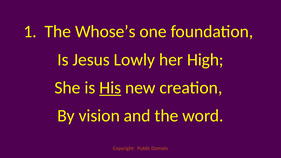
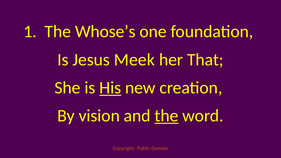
Lowly: Lowly -> Meek (134, 60)
High: High -> That (205, 60)
the underline: none -> present (166, 116)
